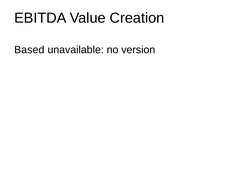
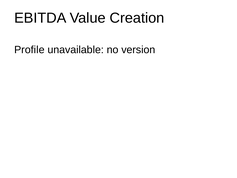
Based: Based -> Profile (29, 50)
